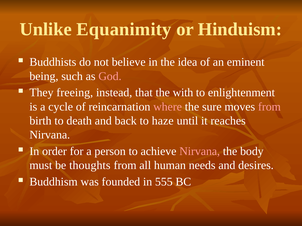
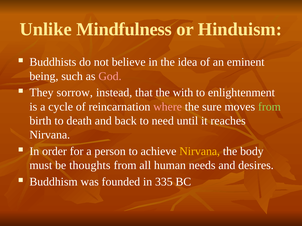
Equanimity: Equanimity -> Mindfulness (124, 29)
freeing: freeing -> sorrow (75, 93)
from colour: pink -> light green (269, 107)
haze: haze -> need (163, 121)
Nirvana colour: pink -> yellow (200, 152)
555: 555 -> 335 (164, 182)
